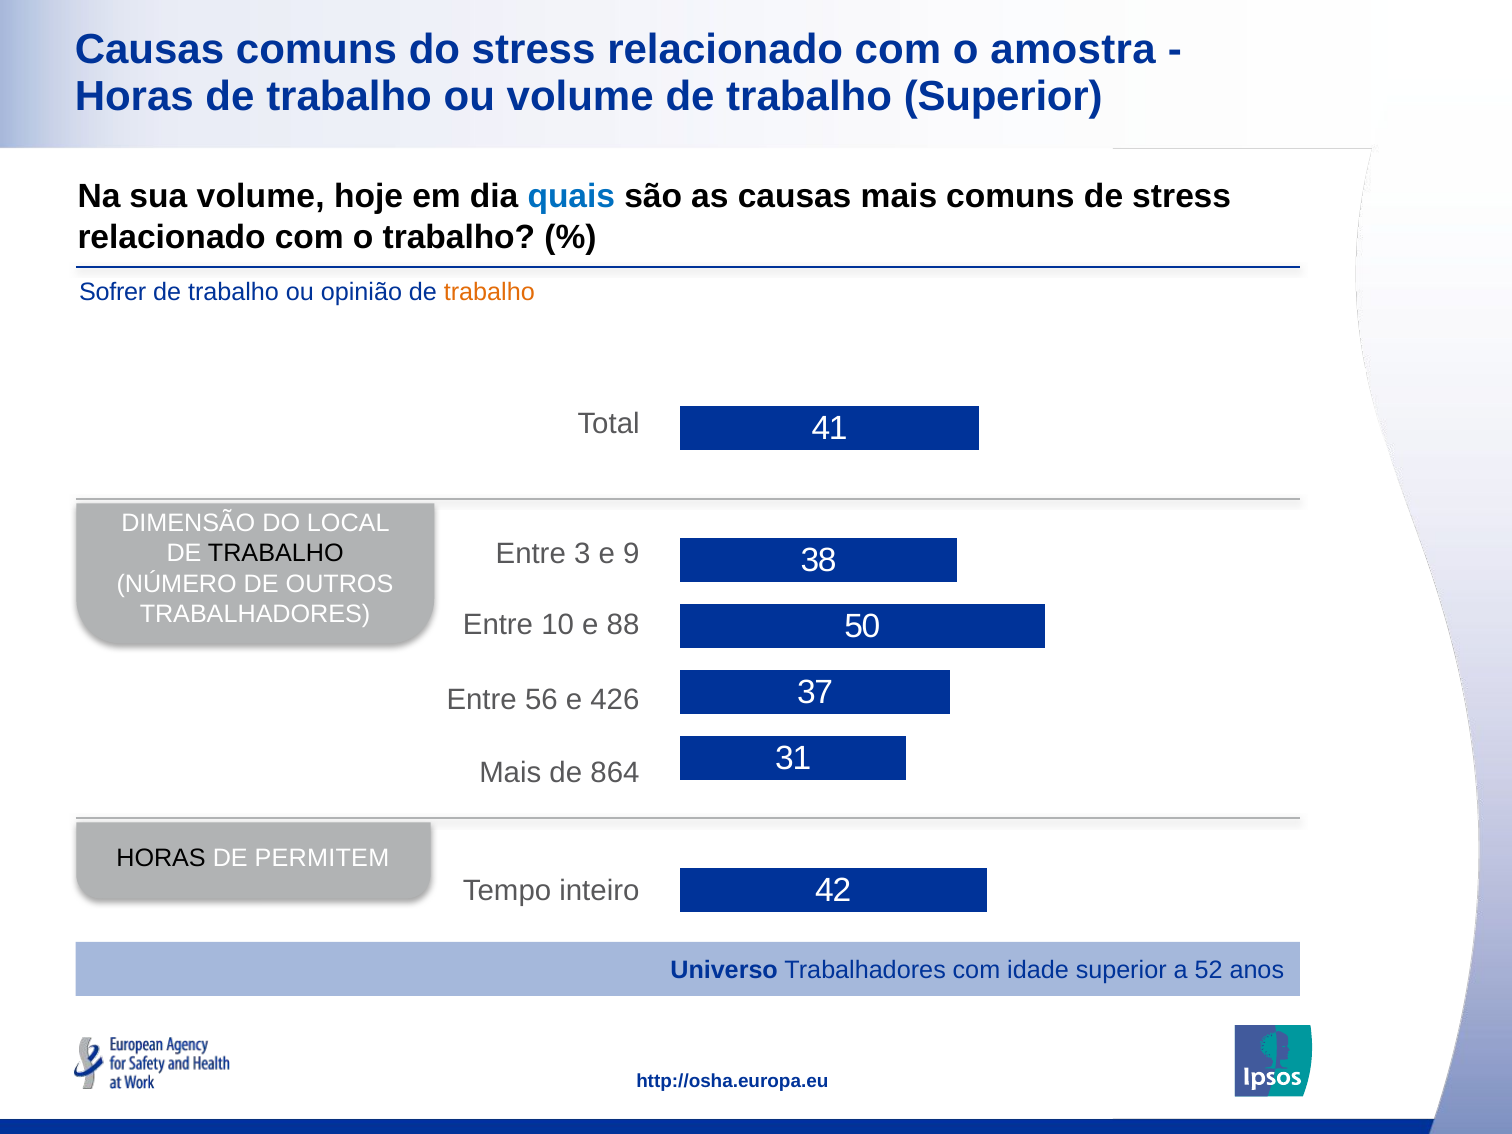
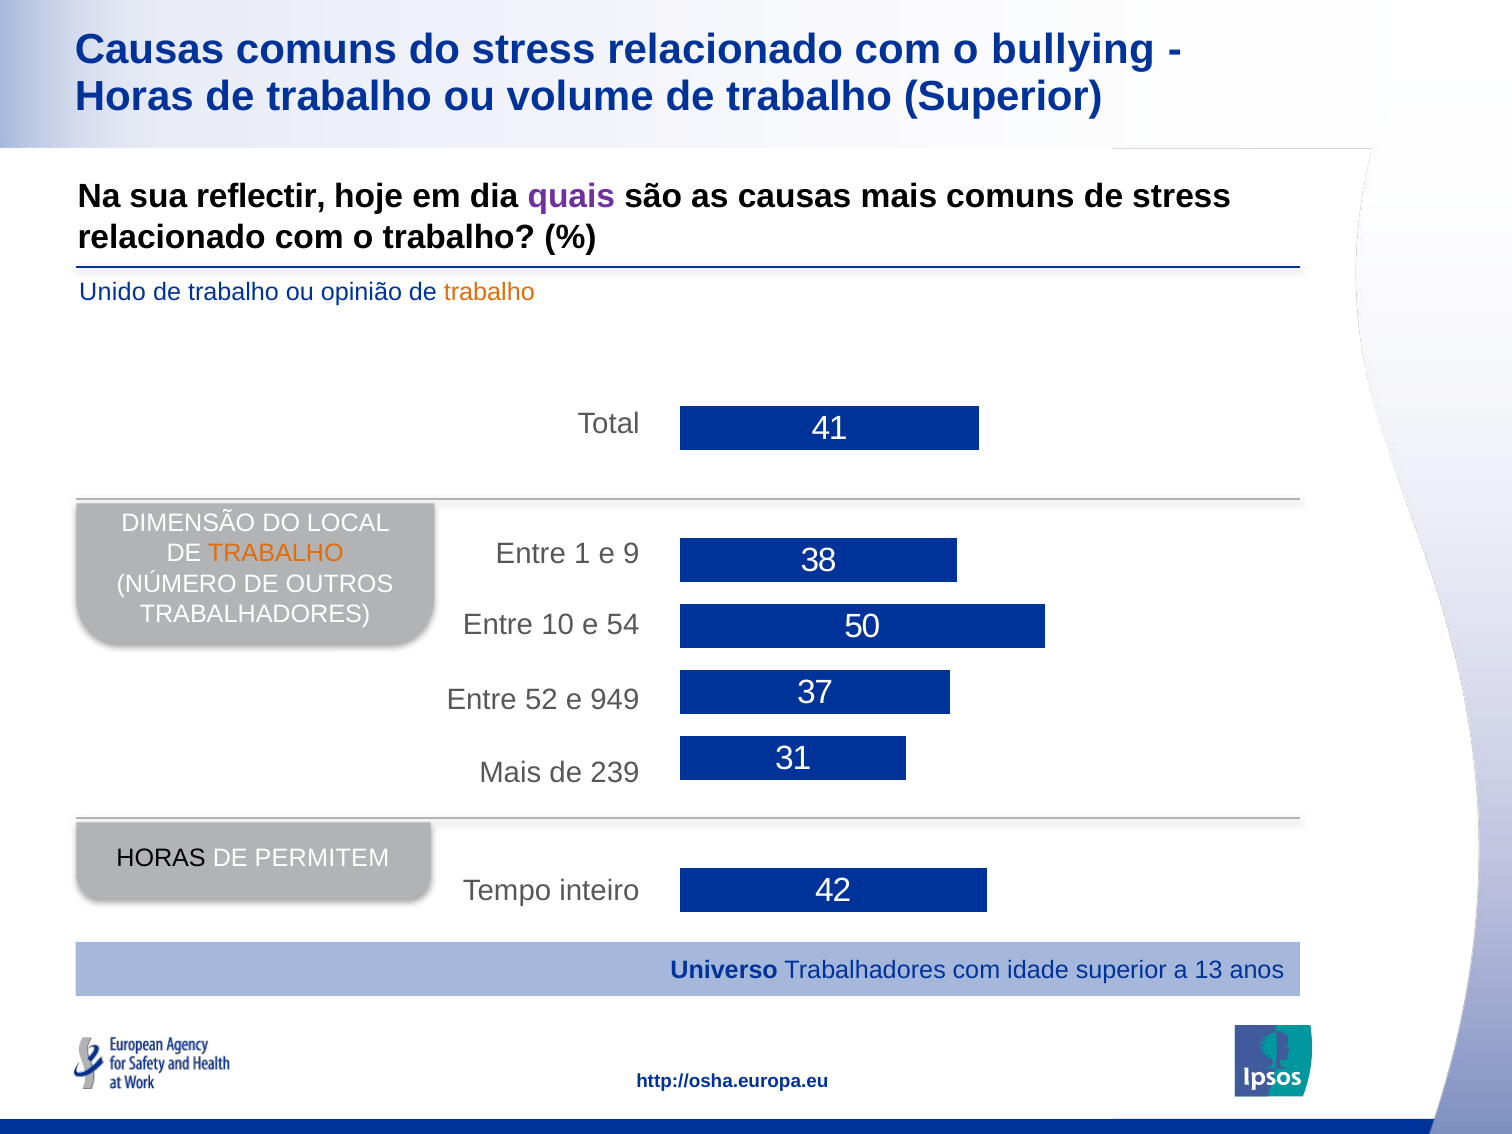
amostra: amostra -> bullying (1073, 50)
sua volume: volume -> reflectir (261, 197)
quais colour: blue -> purple (571, 197)
Sofrer: Sofrer -> Unido (113, 292)
3: 3 -> 1 (582, 553)
TRABALHO colour: black -> orange (276, 554)
88: 88 -> 54 (623, 625)
56: 56 -> 52 (541, 700)
426: 426 -> 949 (615, 700)
864: 864 -> 239 (615, 773)
52: 52 -> 13 (1209, 971)
